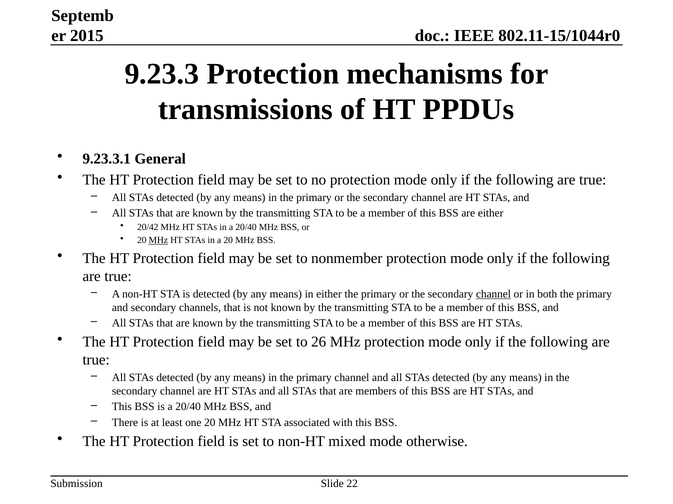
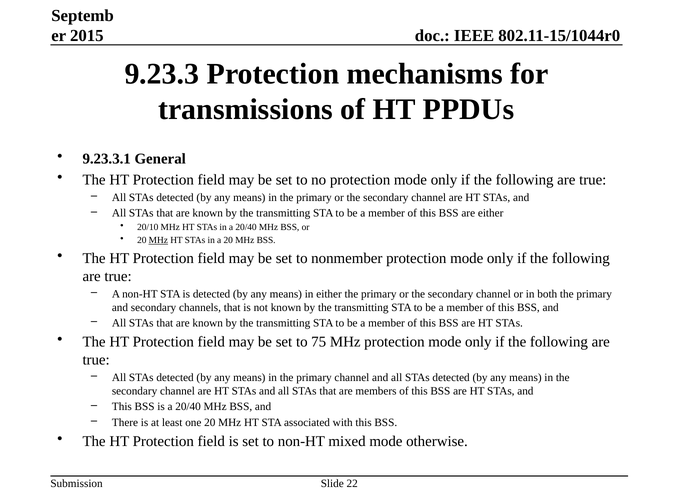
20/42: 20/42 -> 20/10 (148, 228)
channel underline: present -> none (493, 294)
26: 26 -> 75 (319, 342)
